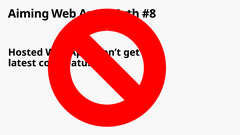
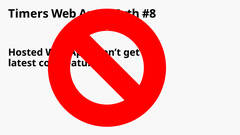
Aiming: Aiming -> Timers (28, 14)
